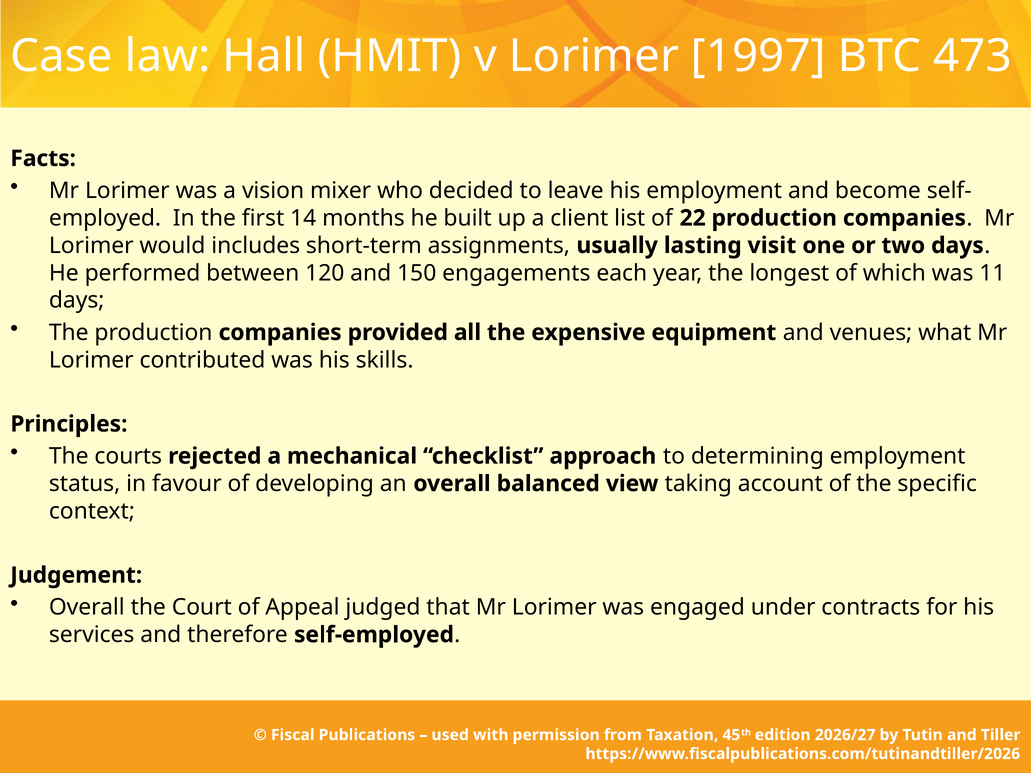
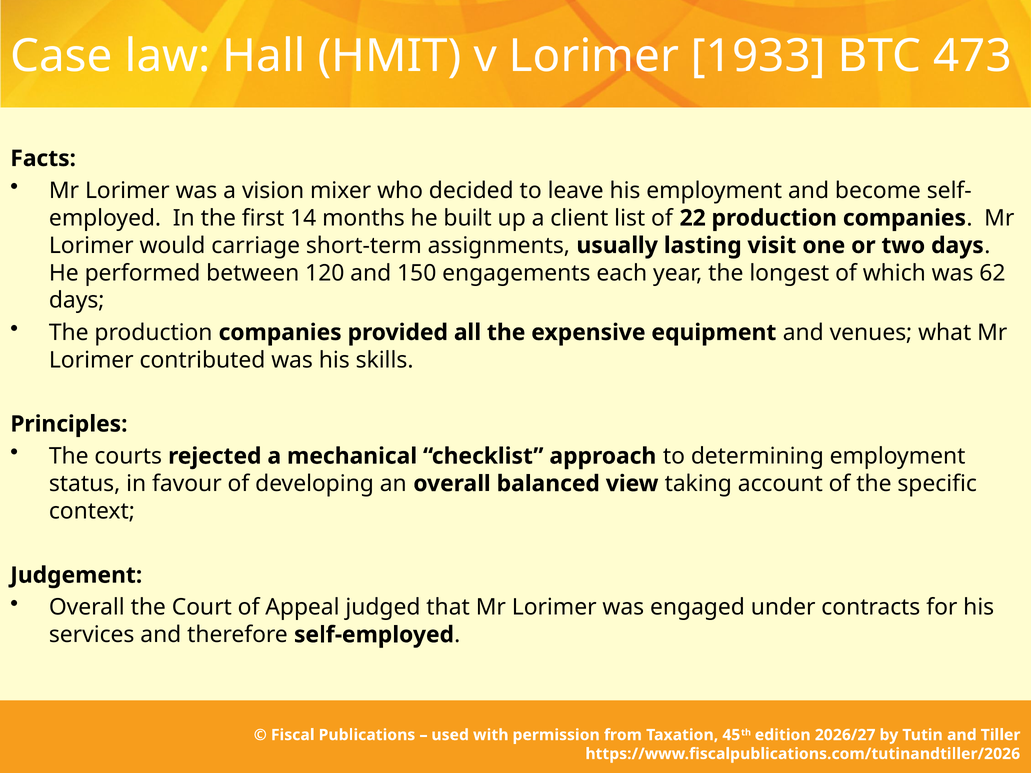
1997: 1997 -> 1933 (758, 56)
includes: includes -> carriage (256, 246)
11: 11 -> 62 (992, 273)
